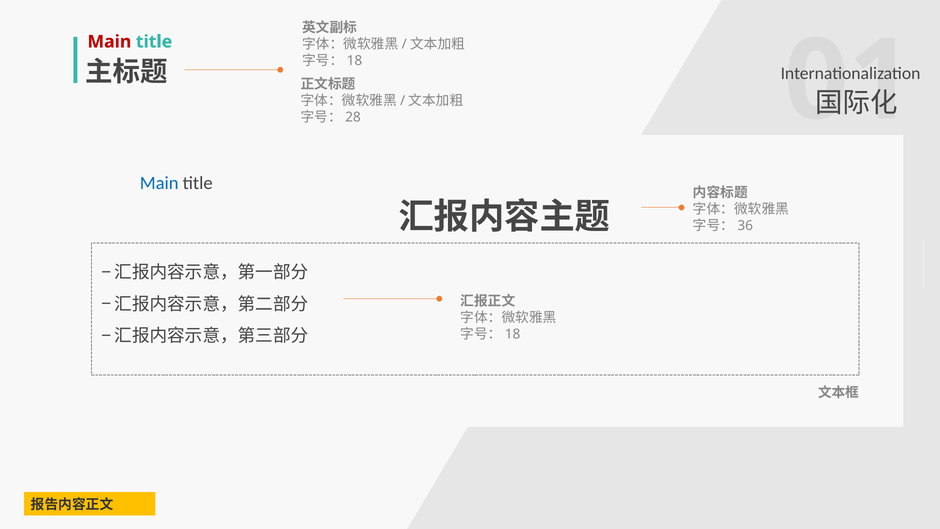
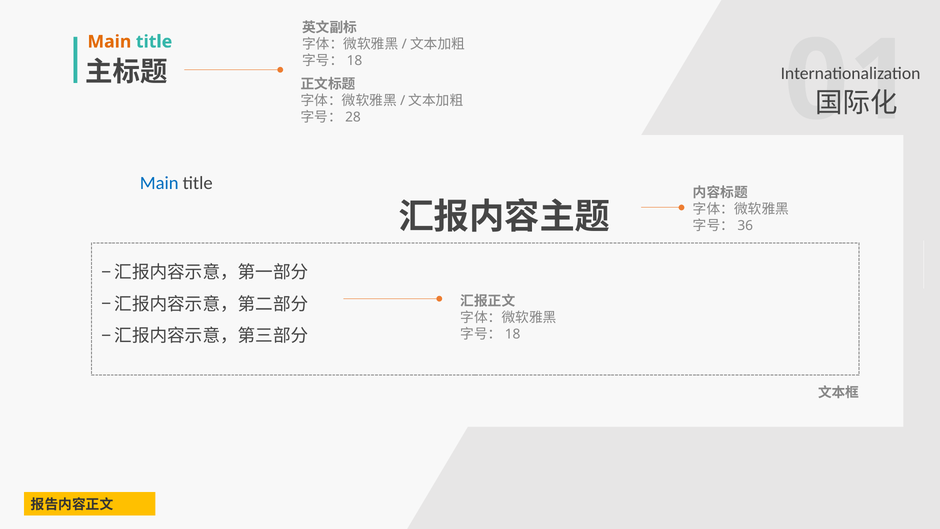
Main colour: red -> orange (109, 42)
